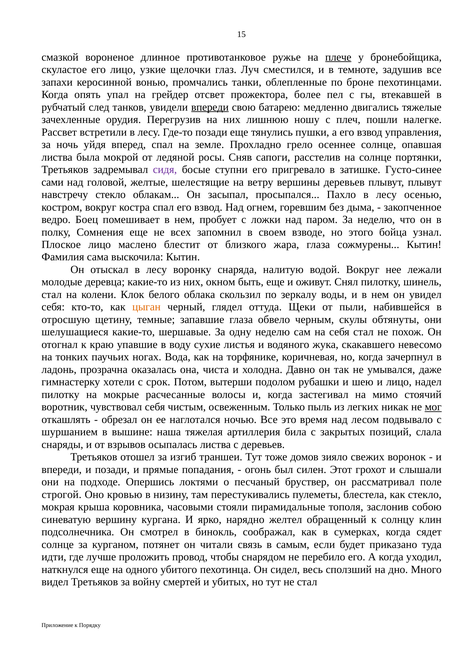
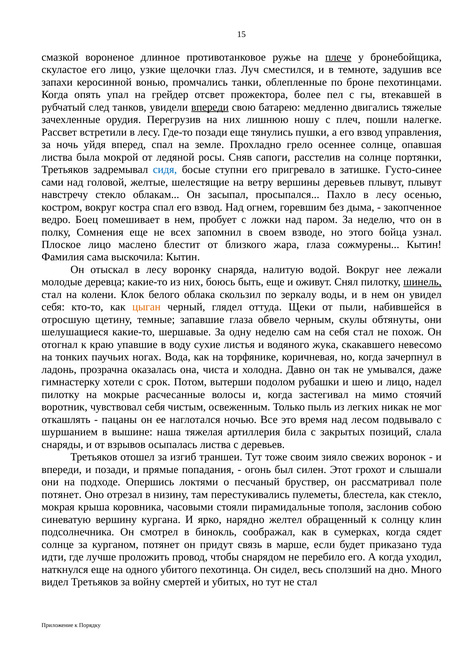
сидя colour: purple -> blue (165, 170)
окном: окном -> боюсь (221, 282)
шинель underline: none -> present (422, 282)
мог underline: present -> none (433, 407)
обрезал: обрезал -> пацаны (119, 420)
домов: домов -> своим (304, 457)
строгой: строгой -> потянет (62, 495)
кровью: кровью -> отрезал (125, 495)
читали: читали -> придут (217, 545)
самым: самым -> марше (293, 545)
